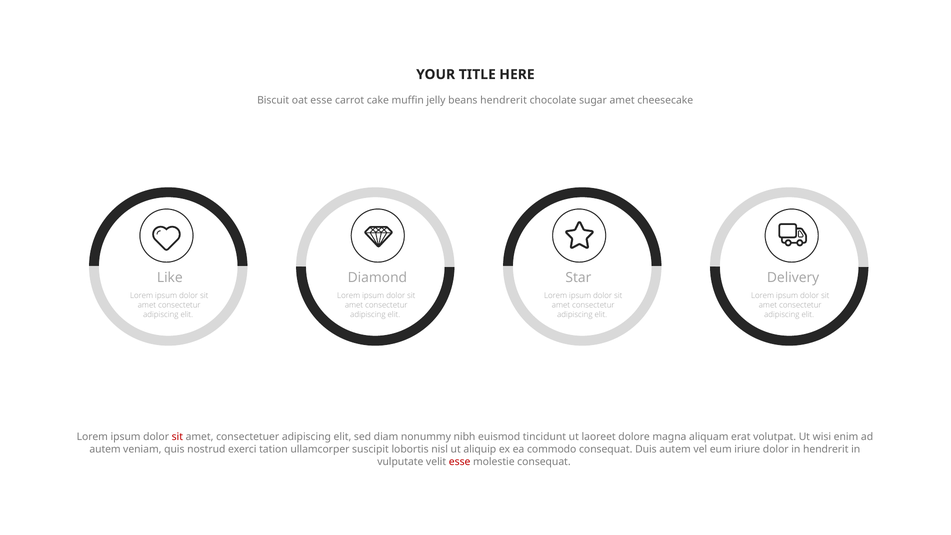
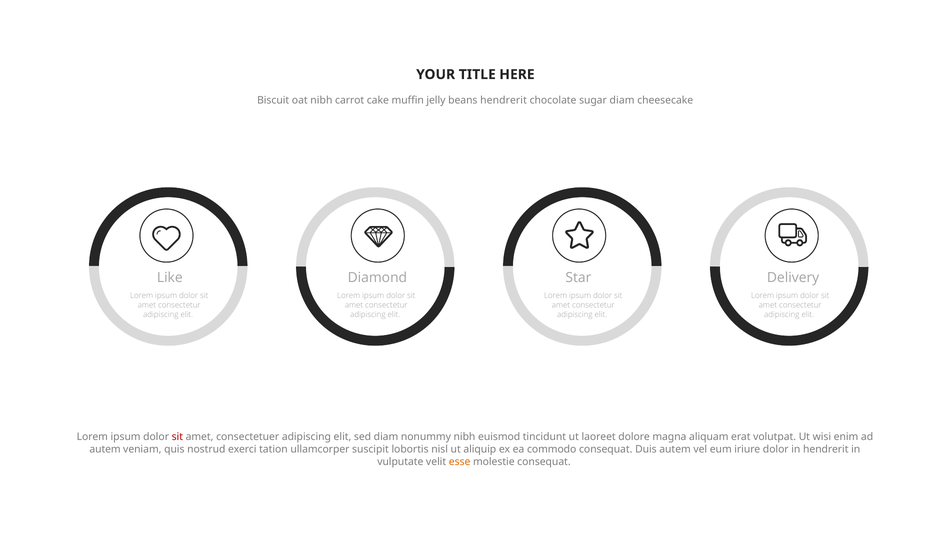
oat esse: esse -> nibh (321, 100)
sugar amet: amet -> diam (622, 100)
esse colour: red -> orange (460, 462)
